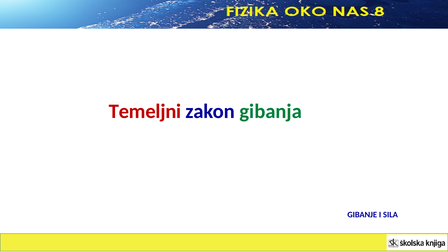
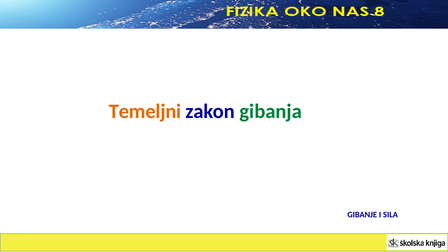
Temeljni colour: red -> orange (145, 111)
